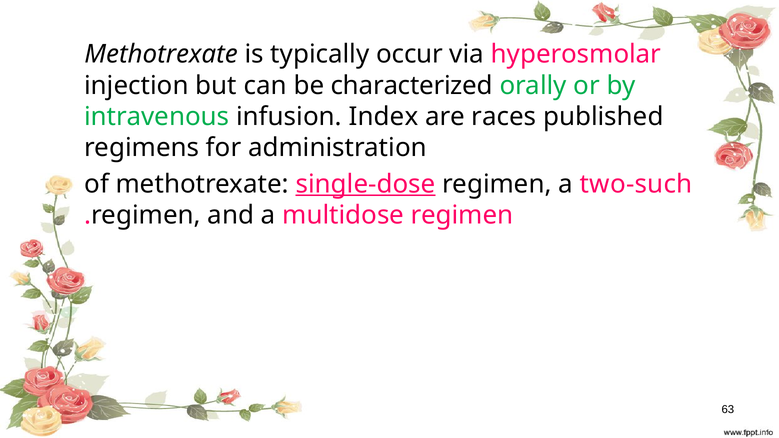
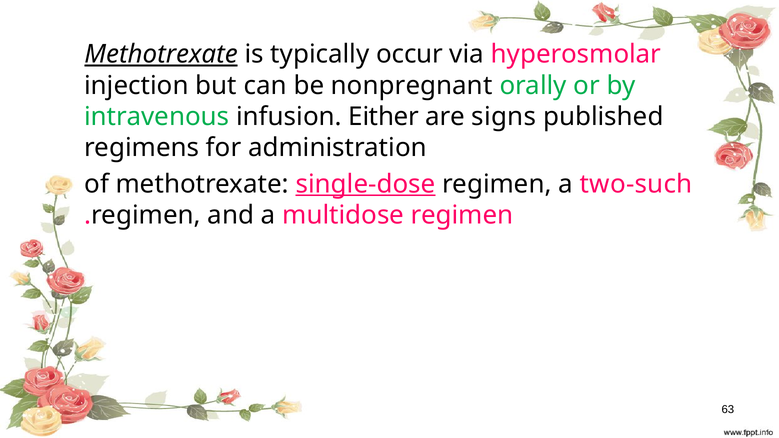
Methotrexate underline: none -> present (161, 54)
characterized: characterized -> nonpregnant (412, 86)
Index: Index -> Either (384, 117)
races: races -> signs (504, 117)
